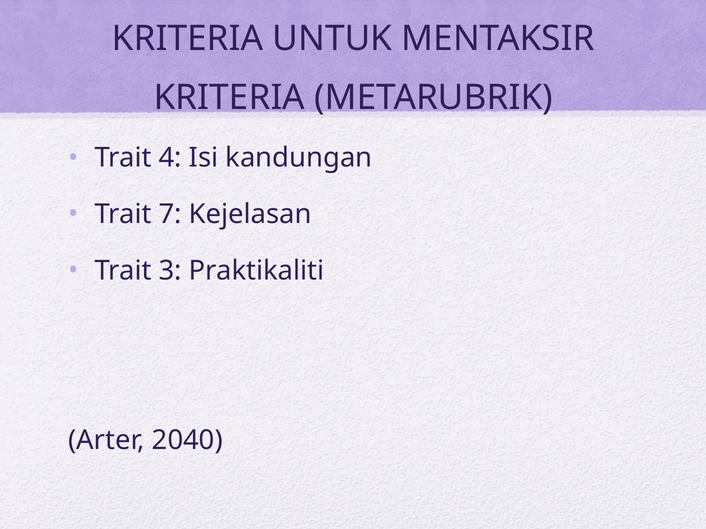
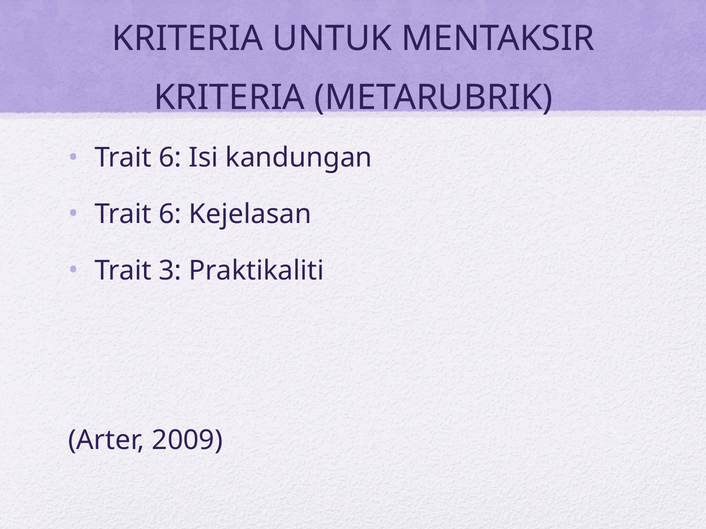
4: 4 -> 6 (170, 158)
7: 7 -> 6 (170, 214)
2040: 2040 -> 2009 (187, 441)
